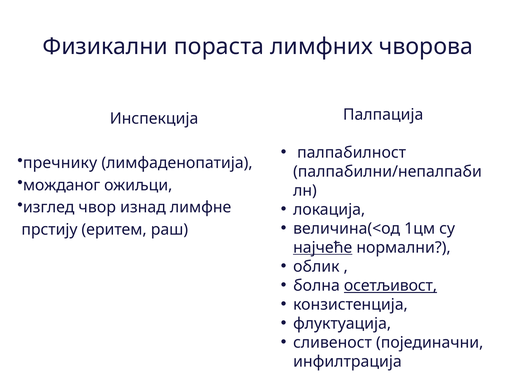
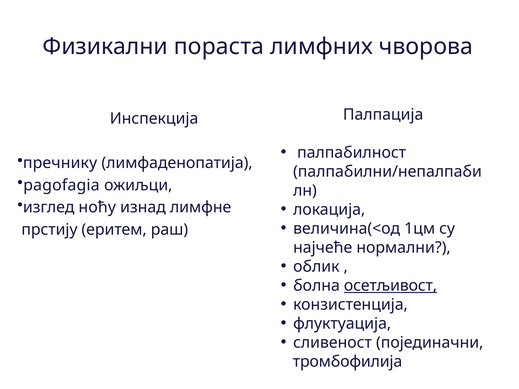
можданог: можданог -> pagofagia (61, 185)
чвор: чвор -> ноћу (97, 208)
најчеће underline: present -> none (323, 248)
инфилтрација: инфилтрација -> тромбофилија (348, 362)
